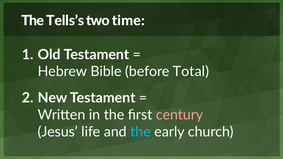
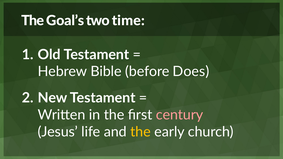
Tells’s: Tells’s -> Goal’s (65, 21)
Total: Total -> Does (191, 72)
the colour: light blue -> yellow (141, 132)
